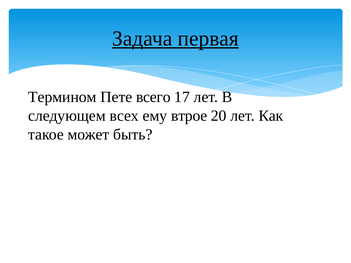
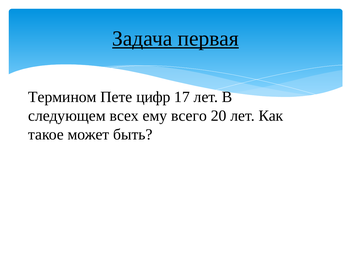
всего: всего -> цифр (153, 97)
втрое: втрое -> всего (189, 116)
